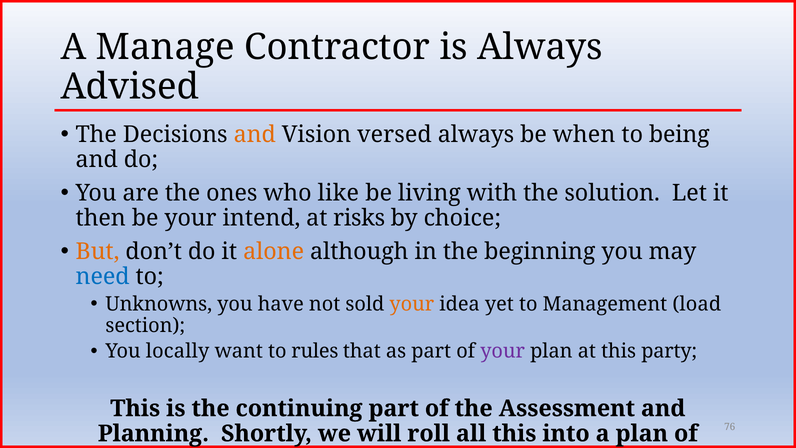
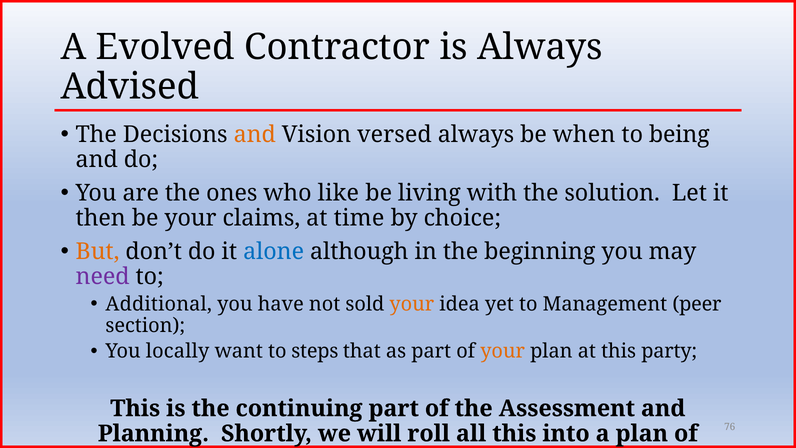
Manage: Manage -> Evolved (165, 47)
intend: intend -> claims (261, 218)
risks: risks -> time (359, 218)
alone colour: orange -> blue (274, 251)
need colour: blue -> purple (103, 277)
Unknowns: Unknowns -> Additional (159, 304)
load: load -> peer (697, 304)
rules: rules -> steps (315, 351)
your colour: purple -> orange (503, 351)
